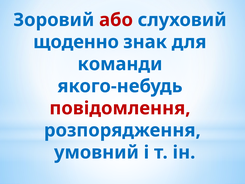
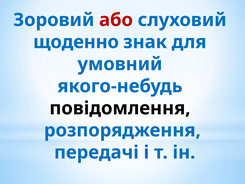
команди: команди -> умовний (120, 64)
повідомлення colour: red -> black (120, 108)
умовний: умовний -> передачі (96, 152)
